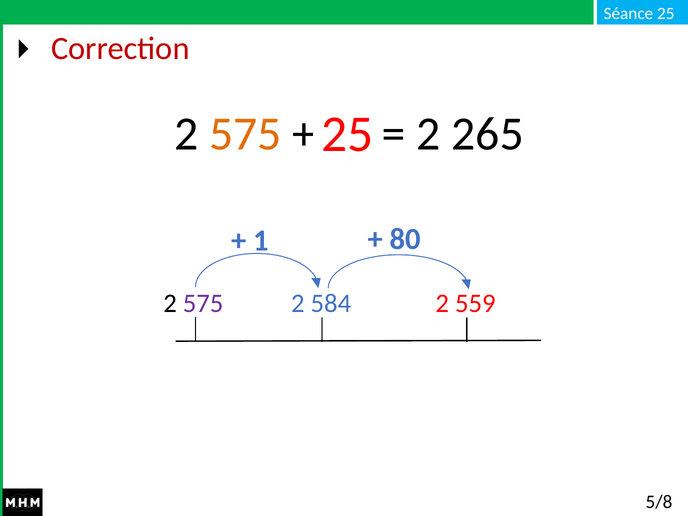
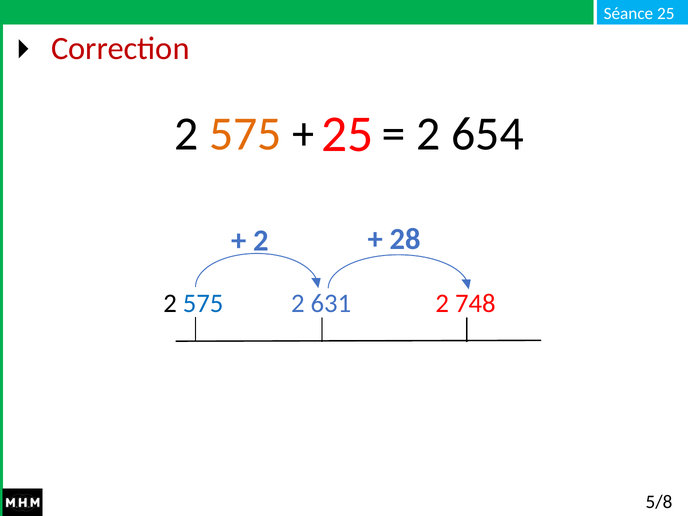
265: 265 -> 654 (487, 134)
80: 80 -> 28 (405, 239)
1: 1 -> 2 (261, 241)
575 colour: purple -> blue (203, 304)
584: 584 -> 631 (331, 304)
559: 559 -> 748 (475, 304)
